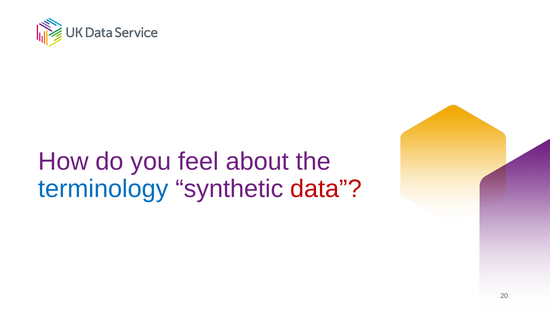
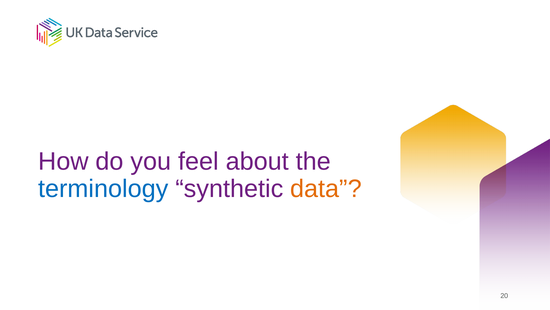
data colour: red -> orange (326, 188)
